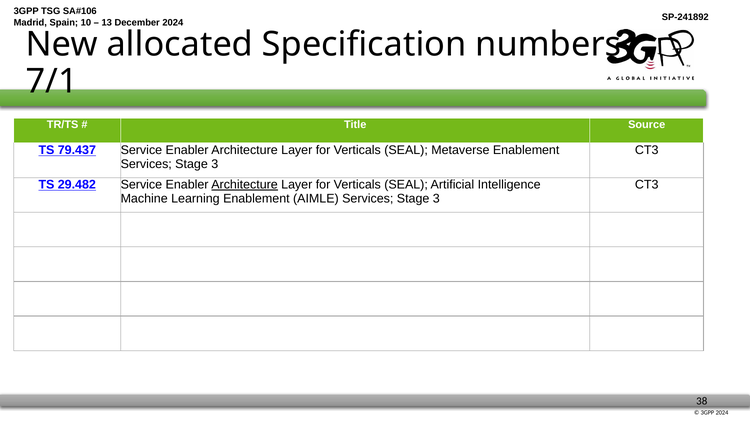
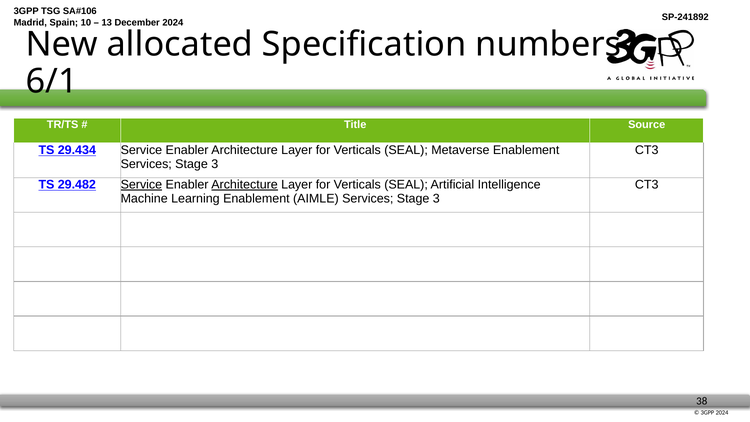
7/1: 7/1 -> 6/1 (52, 82)
79.437: 79.437 -> 29.434 (77, 150)
Service underline: none -> present (141, 185)
